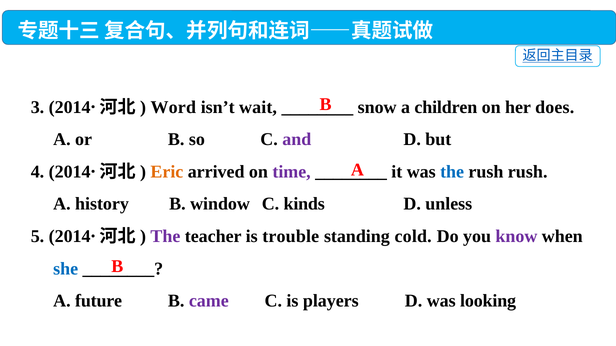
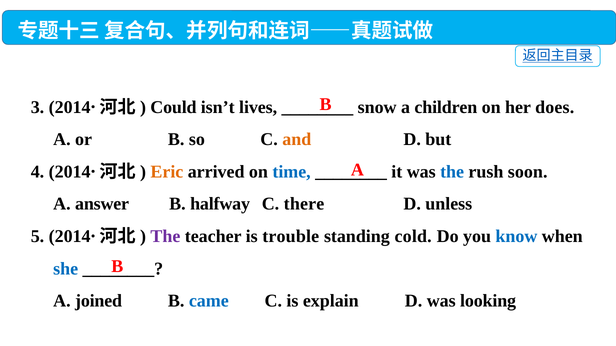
Word: Word -> Could (173, 107)
wait: wait -> lives (258, 107)
and colour: purple -> orange (297, 140)
time colour: purple -> blue (292, 172)
rush rush: rush -> soon (528, 172)
history: history -> answer (102, 204)
window: window -> halfway (220, 204)
kinds: kinds -> there (304, 204)
know colour: purple -> blue (516, 237)
future: future -> joined (99, 301)
came colour: purple -> blue (209, 301)
players: players -> explain (331, 301)
